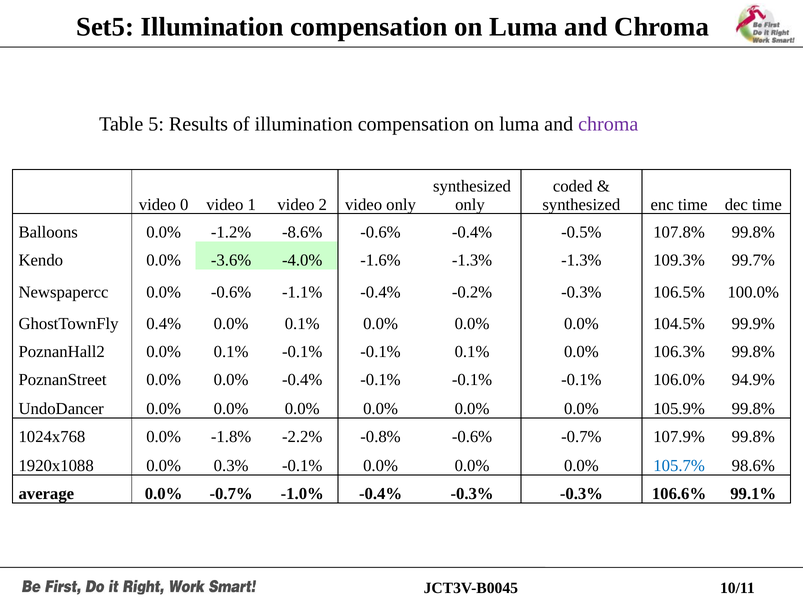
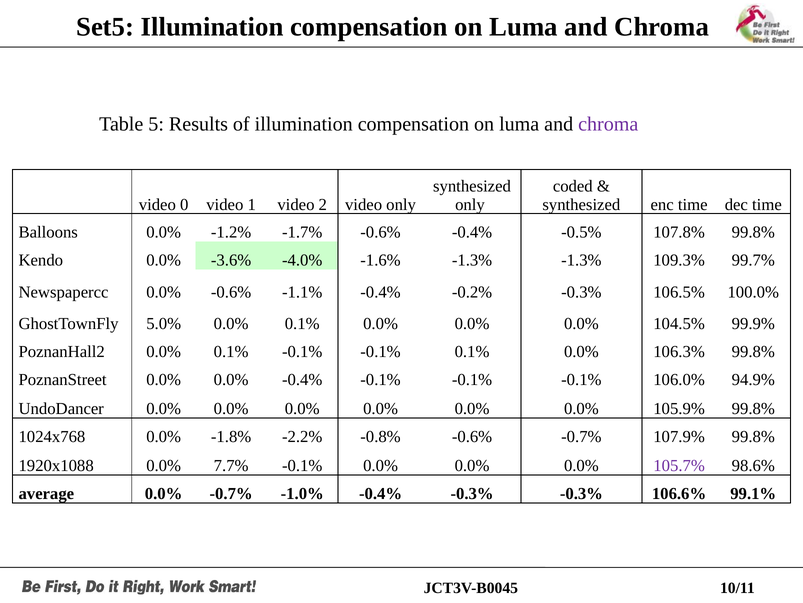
-8.6%: -8.6% -> -1.7% (302, 232)
0.4%: 0.4% -> 5.0% (164, 323)
0.3%: 0.3% -> 7.7% (231, 465)
105.7% colour: blue -> purple (679, 465)
